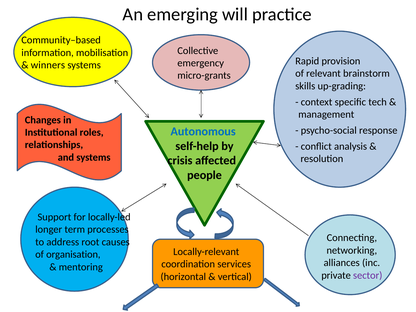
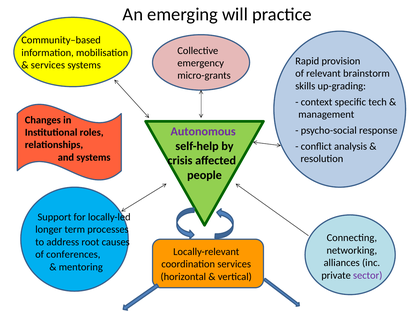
winners: winners -> services (48, 65)
Autonomous colour: blue -> purple (203, 131)
organisation: organisation -> conferences (73, 254)
